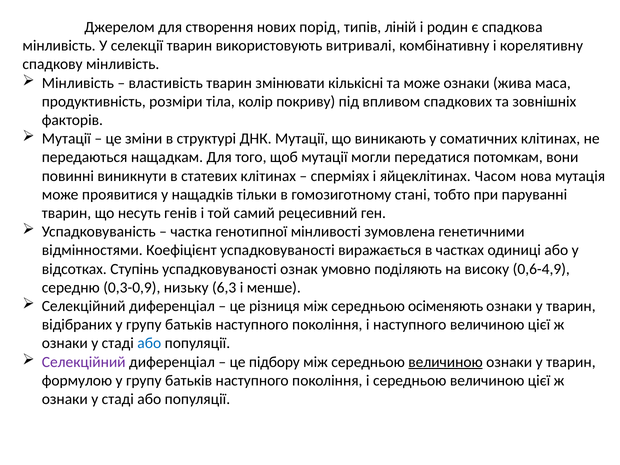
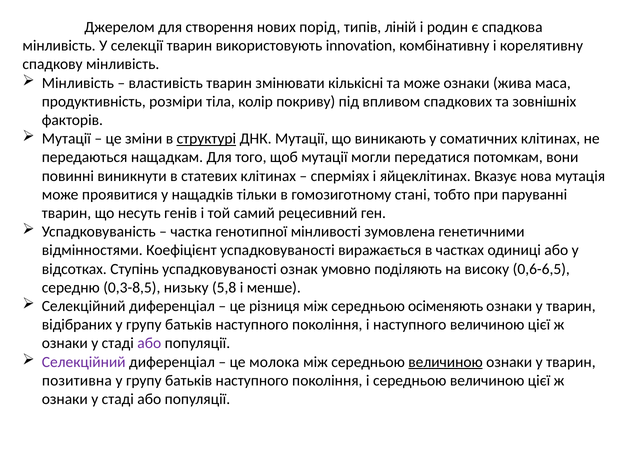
витривалі: витривалі -> innovation (361, 46)
структурі underline: none -> present (206, 139)
Часом: Часом -> Вказує (496, 176)
0,6-4,9: 0,6-4,9 -> 0,6-6,5 (541, 269)
0,3-0,9: 0,3-0,9 -> 0,3-8,5 (132, 288)
6,3: 6,3 -> 5,8 (224, 288)
або colour: blue -> purple (149, 343)
підбору: підбору -> молока (274, 362)
формулою: формулою -> позитивна (77, 381)
